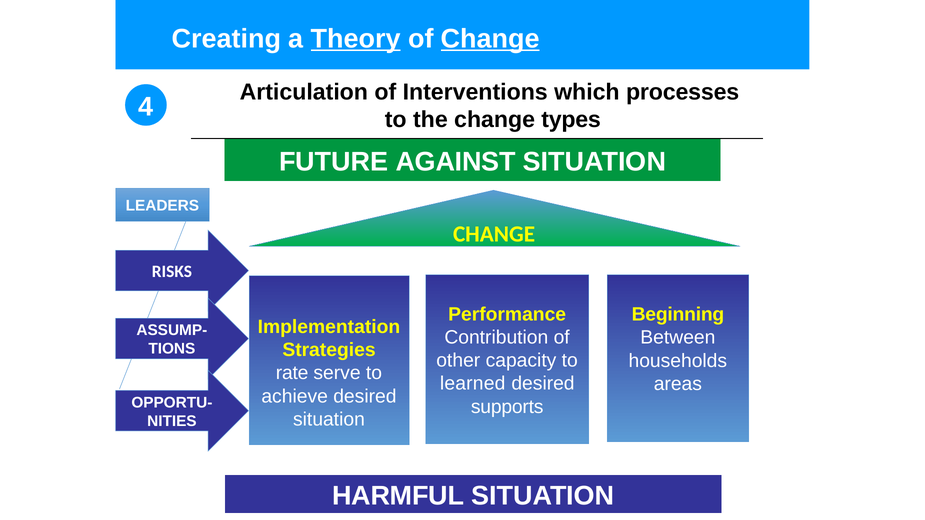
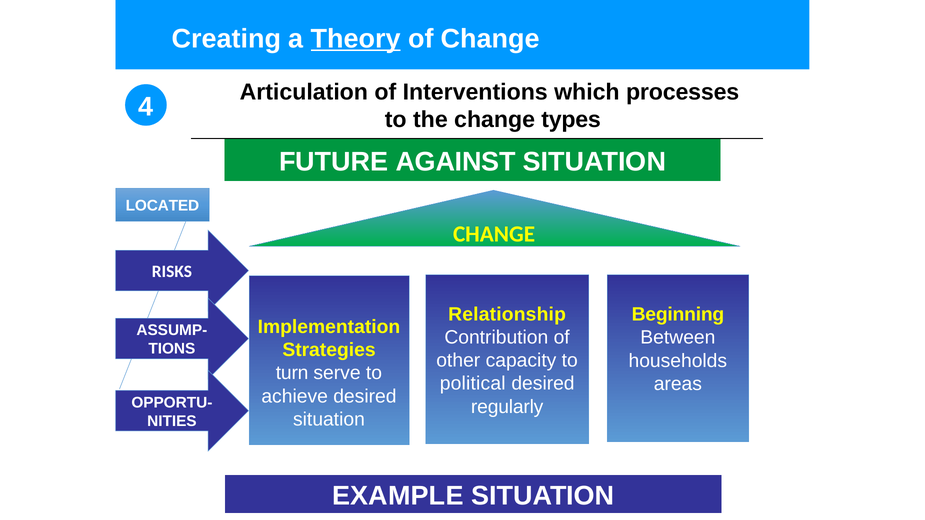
Change underline: present -> none (490, 39)
LEADERS: LEADERS -> LOCATED (162, 206)
Performance: Performance -> Relationship (507, 314)
rate: rate -> turn (292, 373)
learned: learned -> political (473, 384)
supports: supports -> regularly (507, 407)
HARMFUL: HARMFUL -> EXAMPLE (398, 496)
